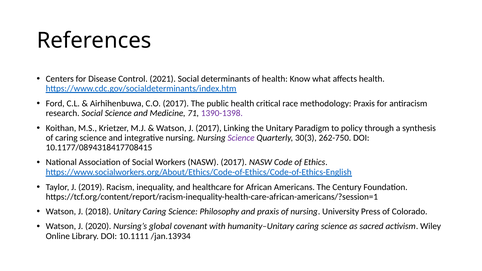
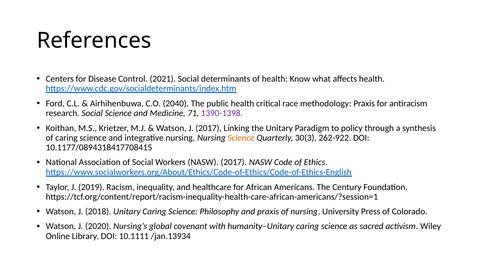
C.O 2017: 2017 -> 2040 (176, 104)
Science colour: purple -> orange (241, 138)
262-750: 262-750 -> 262-922 (335, 138)
